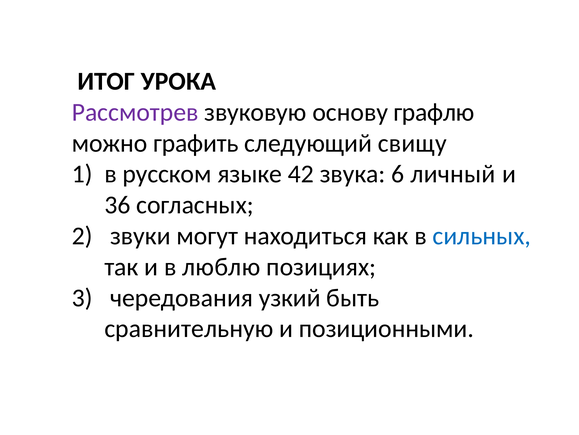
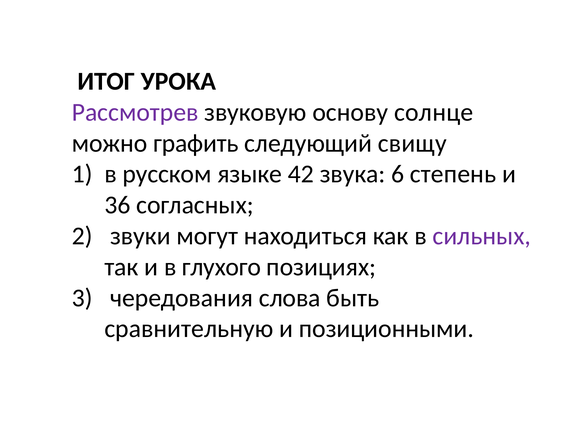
графлю: графлю -> солнце (434, 112)
личный: личный -> степень (453, 174)
сильных colour: blue -> purple (482, 236)
люблю: люблю -> глухого (221, 266)
узкий: узкий -> слова (290, 297)
